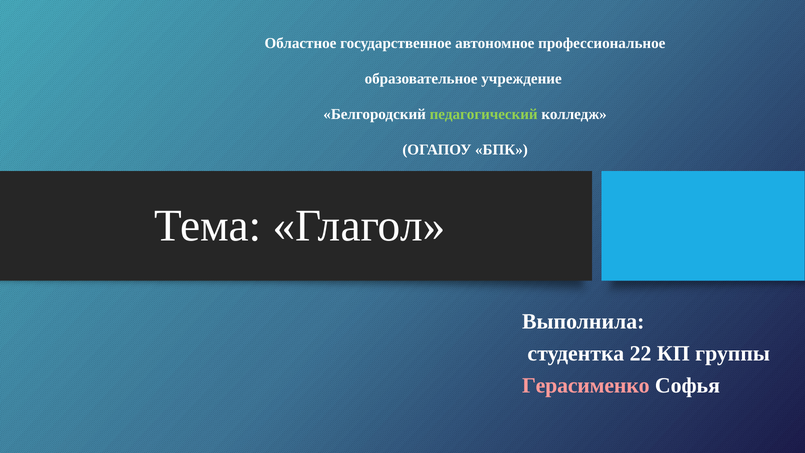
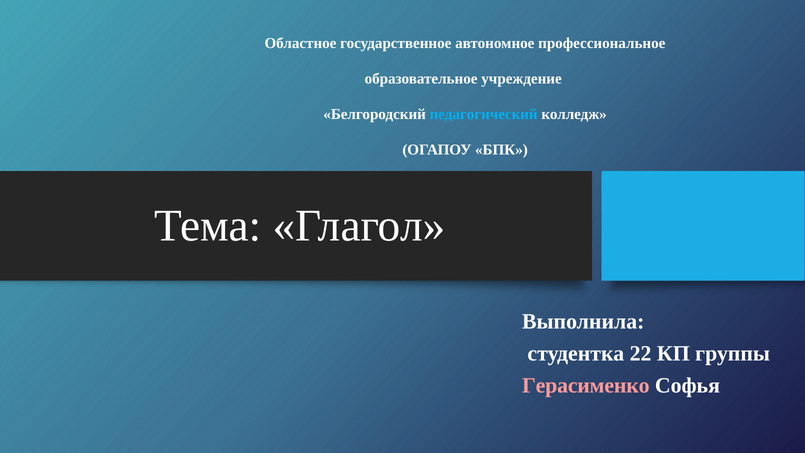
педагогический colour: light green -> light blue (484, 114)
